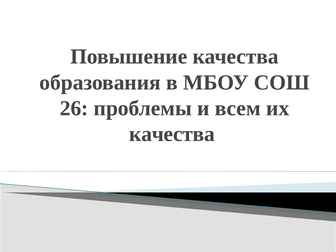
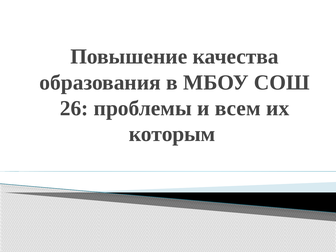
качества: качества -> которым (172, 134)
